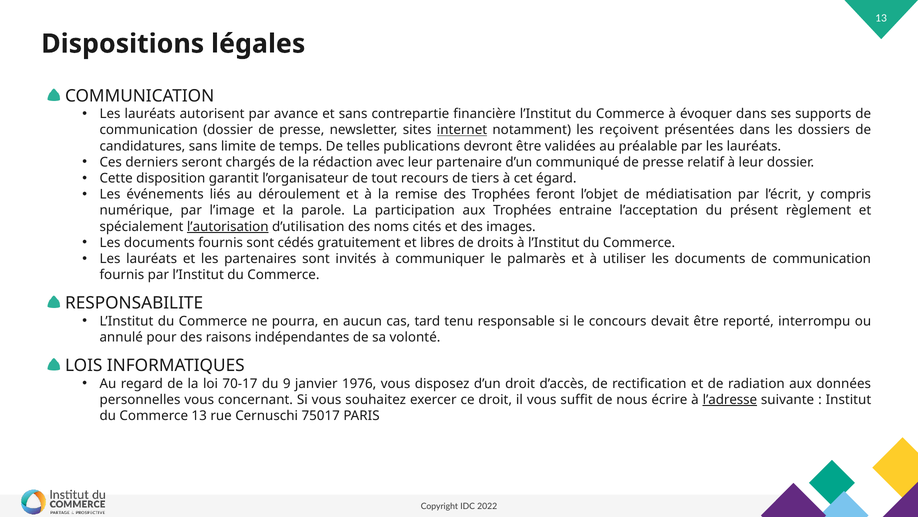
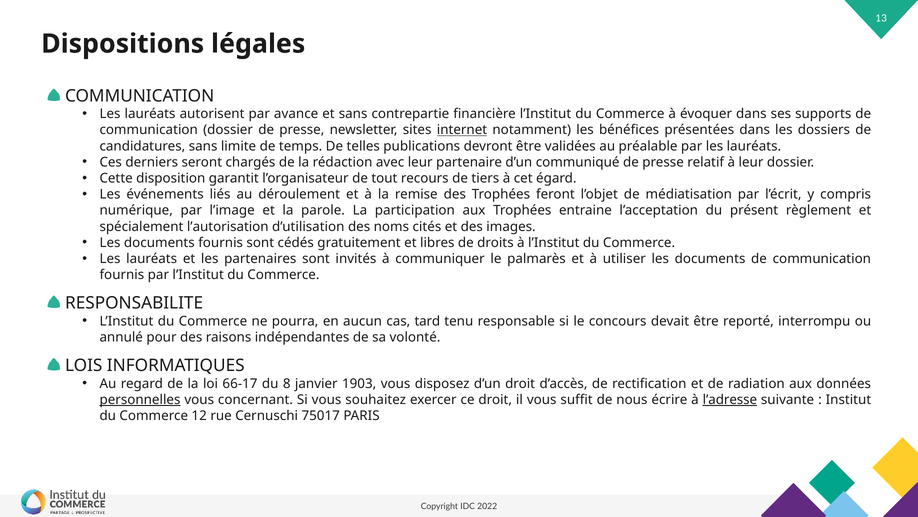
reçoivent: reçoivent -> bénéfices (629, 130)
l’autorisation underline: present -> none (228, 226)
70-17: 70-17 -> 66-17 (240, 383)
9: 9 -> 8 (287, 383)
1976: 1976 -> 1903 (359, 383)
personnelles underline: none -> present (140, 399)
Commerce 13: 13 -> 12 (199, 415)
